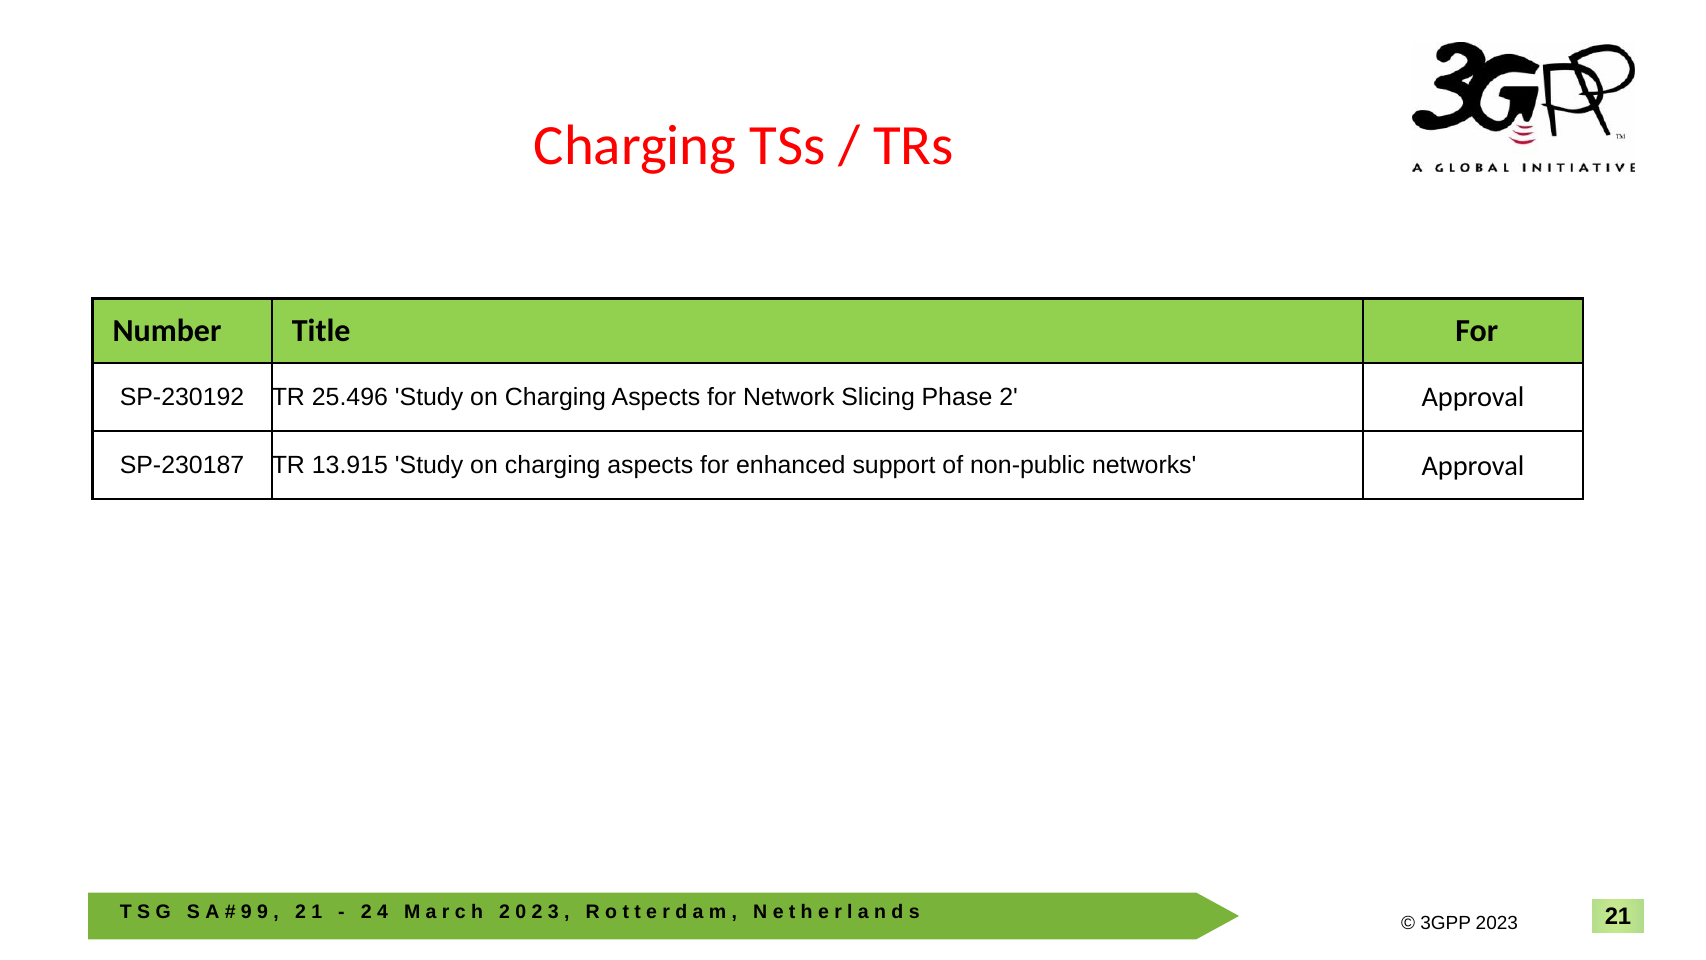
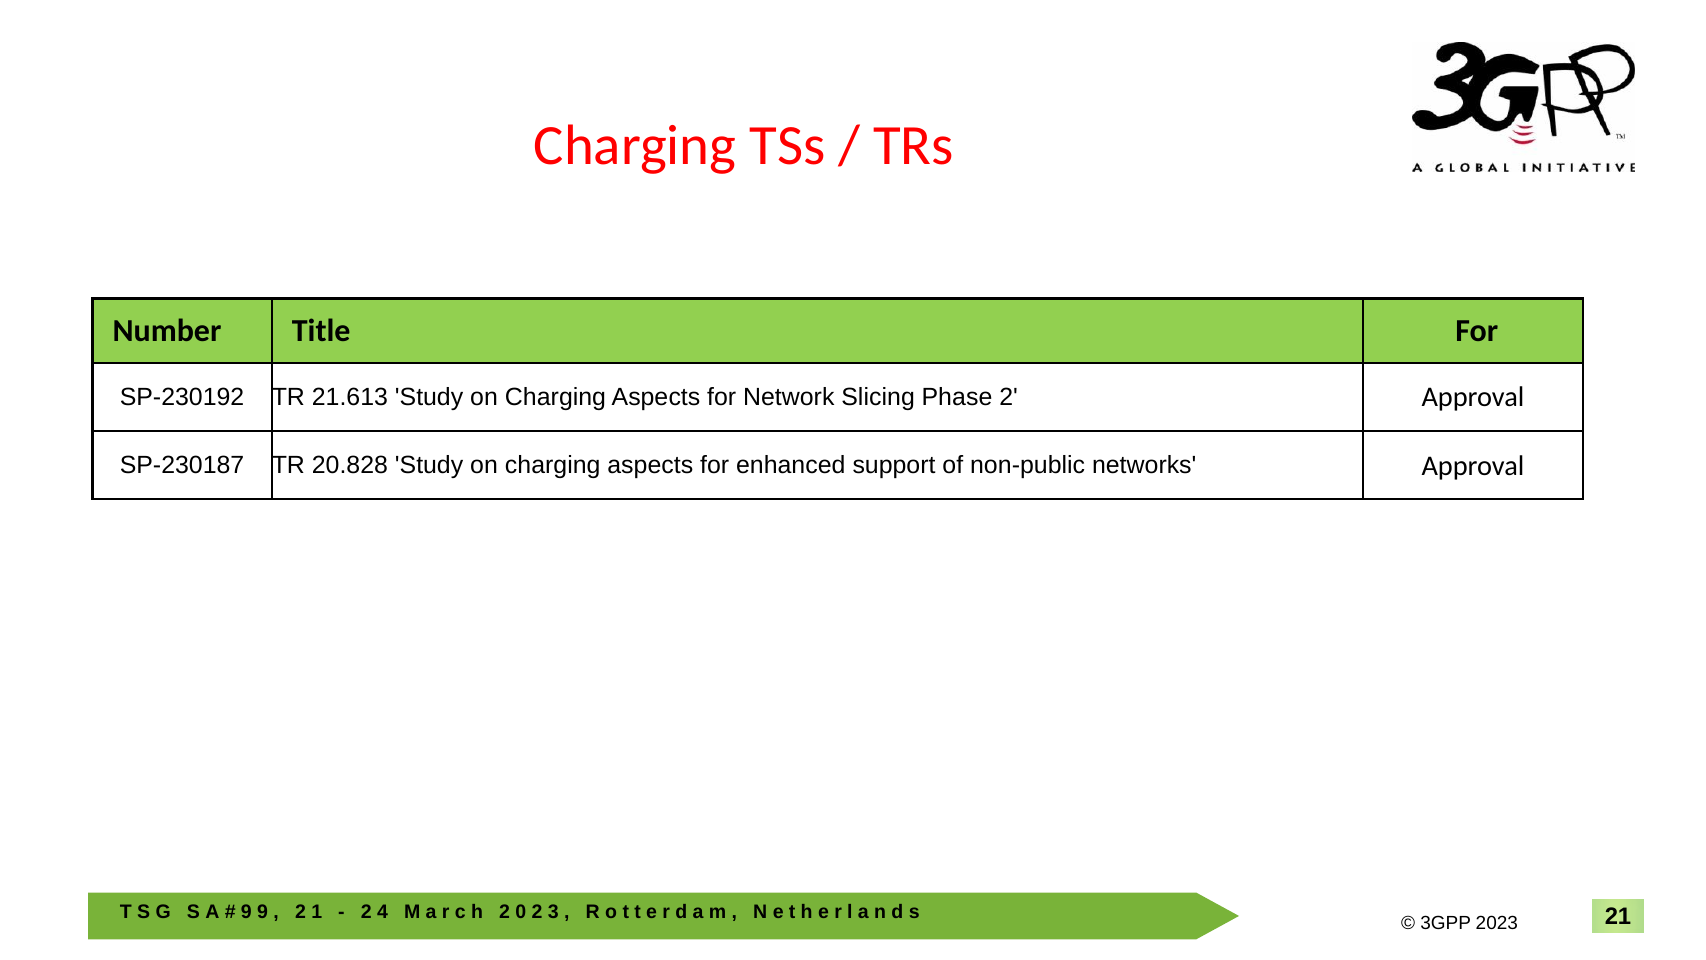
25.496: 25.496 -> 21.613 (350, 397)
13.915: 13.915 -> 20.828 (350, 466)
